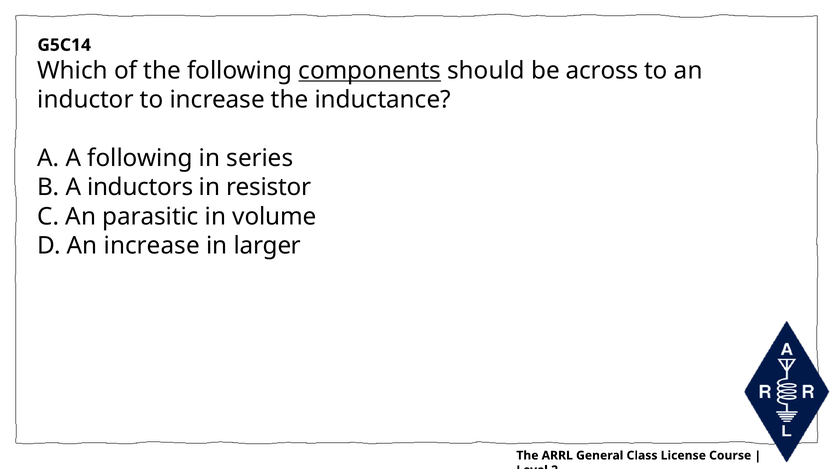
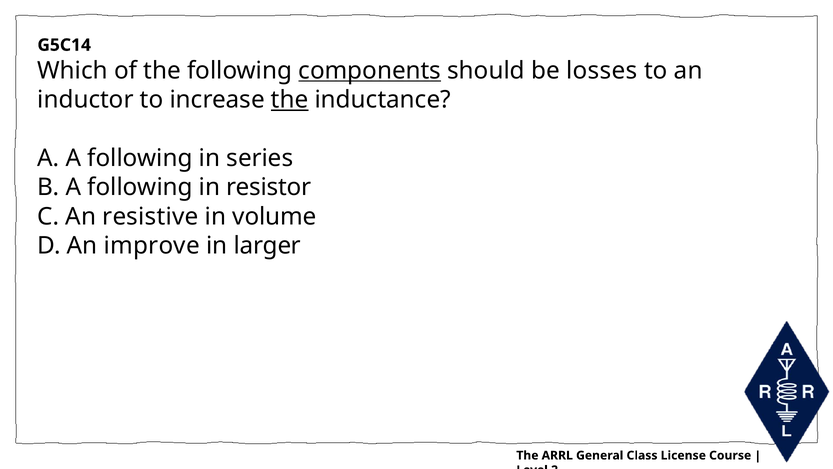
across: across -> losses (602, 70)
the underline: none -> present (290, 100)
B A inductors: inductors -> following (140, 187)
parasitic: parasitic -> resistive (150, 216)
An increase: increase -> improve (152, 246)
